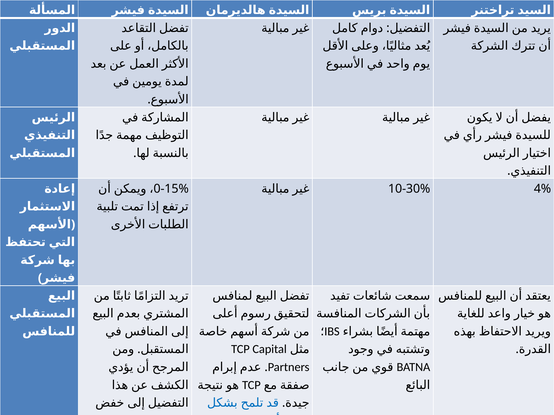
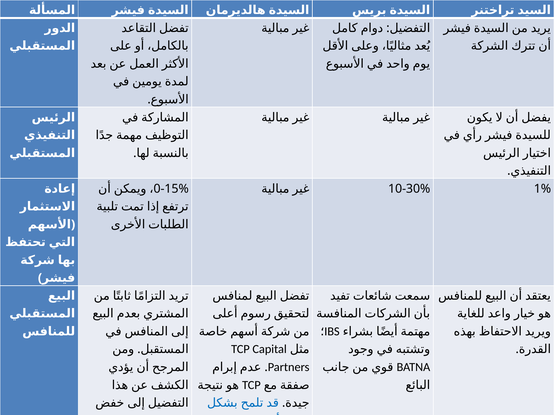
4%: 4% -> 1% (543, 189)
